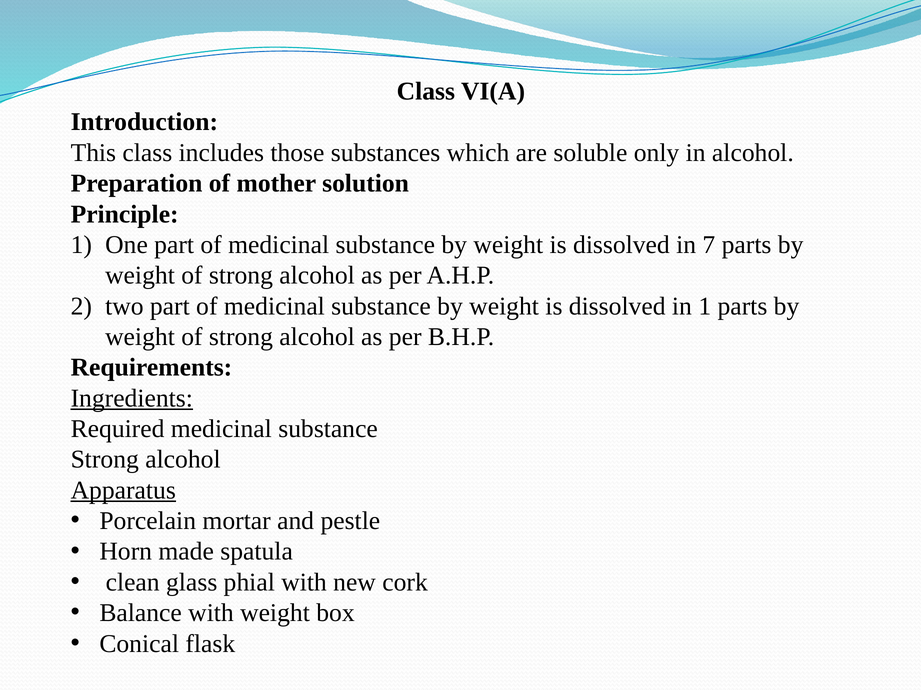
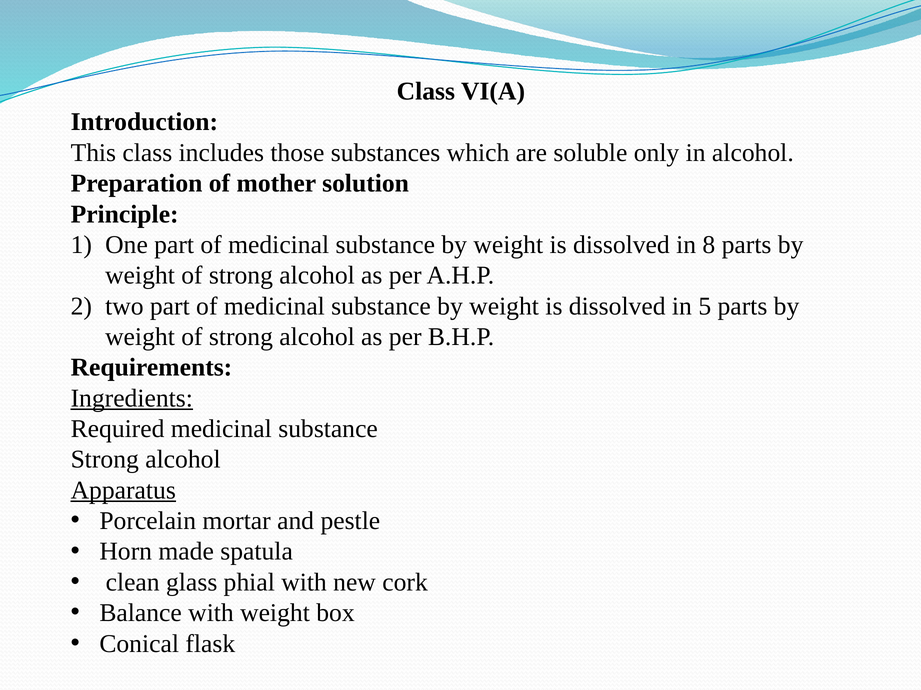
7: 7 -> 8 (709, 245)
in 1: 1 -> 5 (705, 306)
